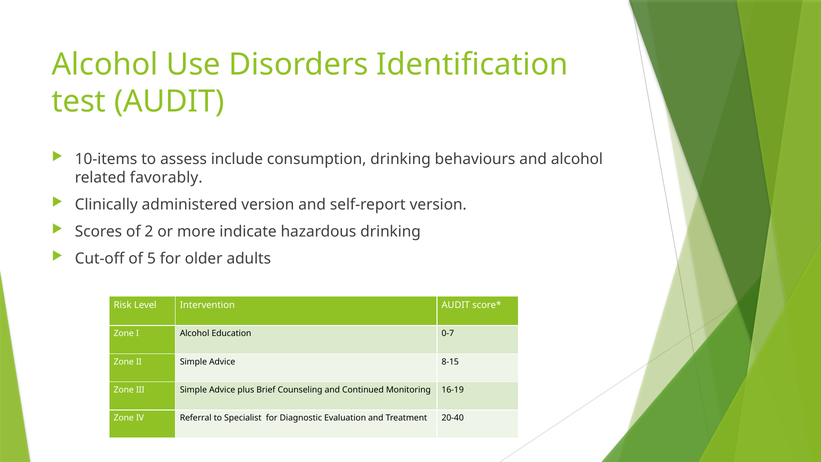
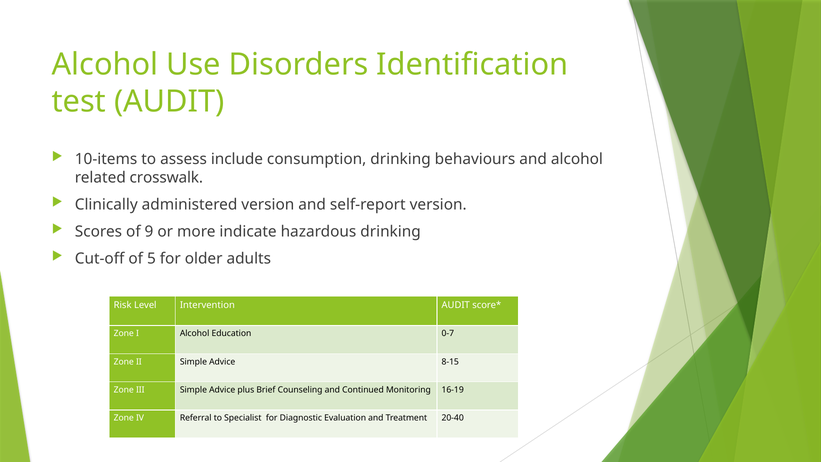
favorably: favorably -> crosswalk (166, 177)
2: 2 -> 9 (149, 231)
